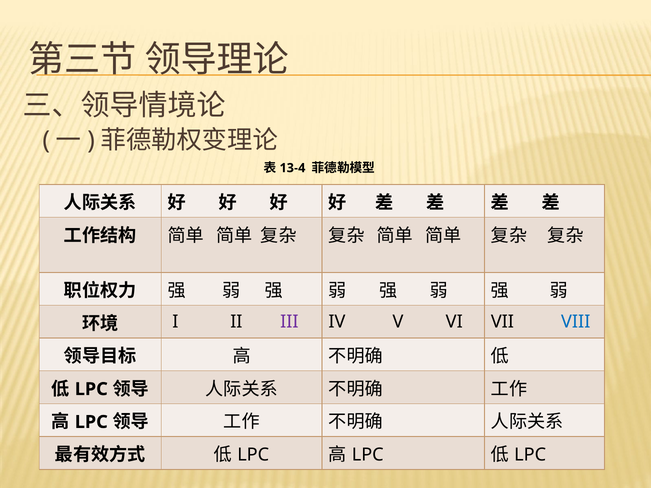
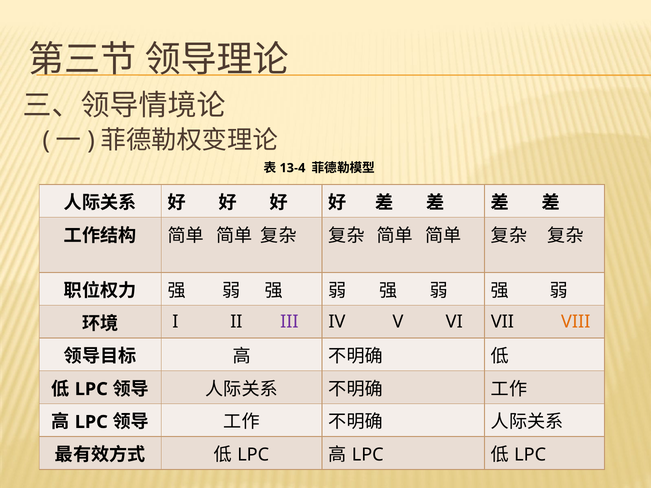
VIII colour: blue -> orange (576, 322)
